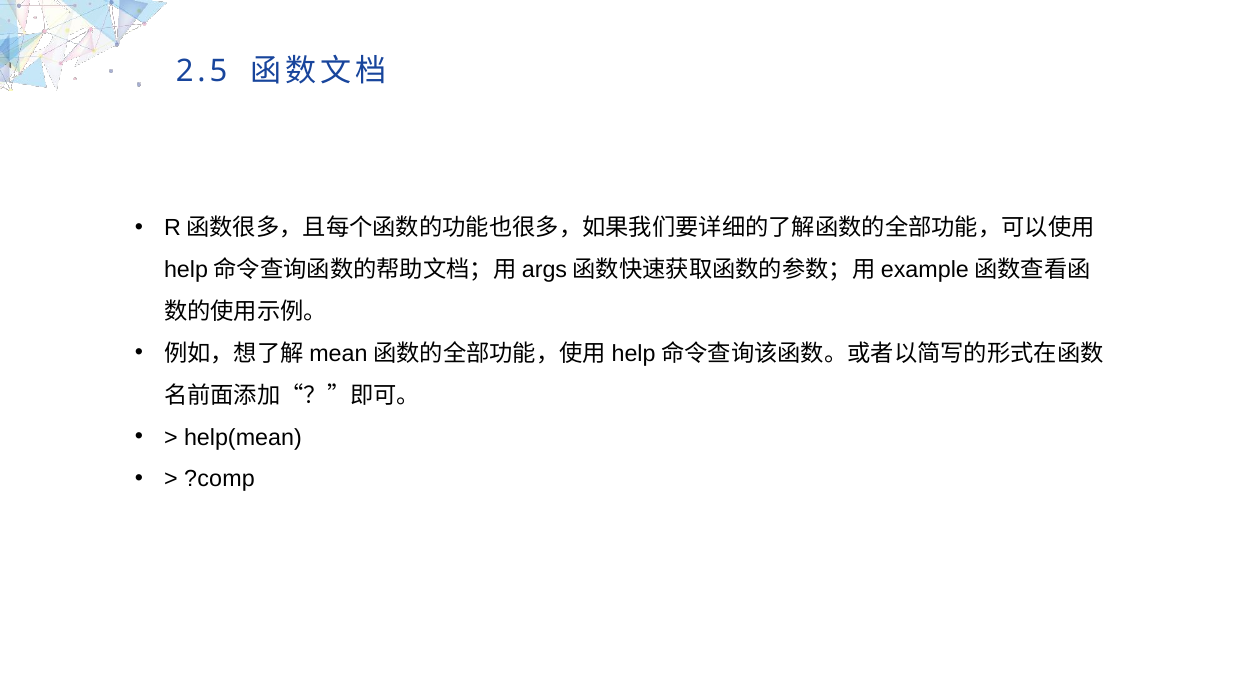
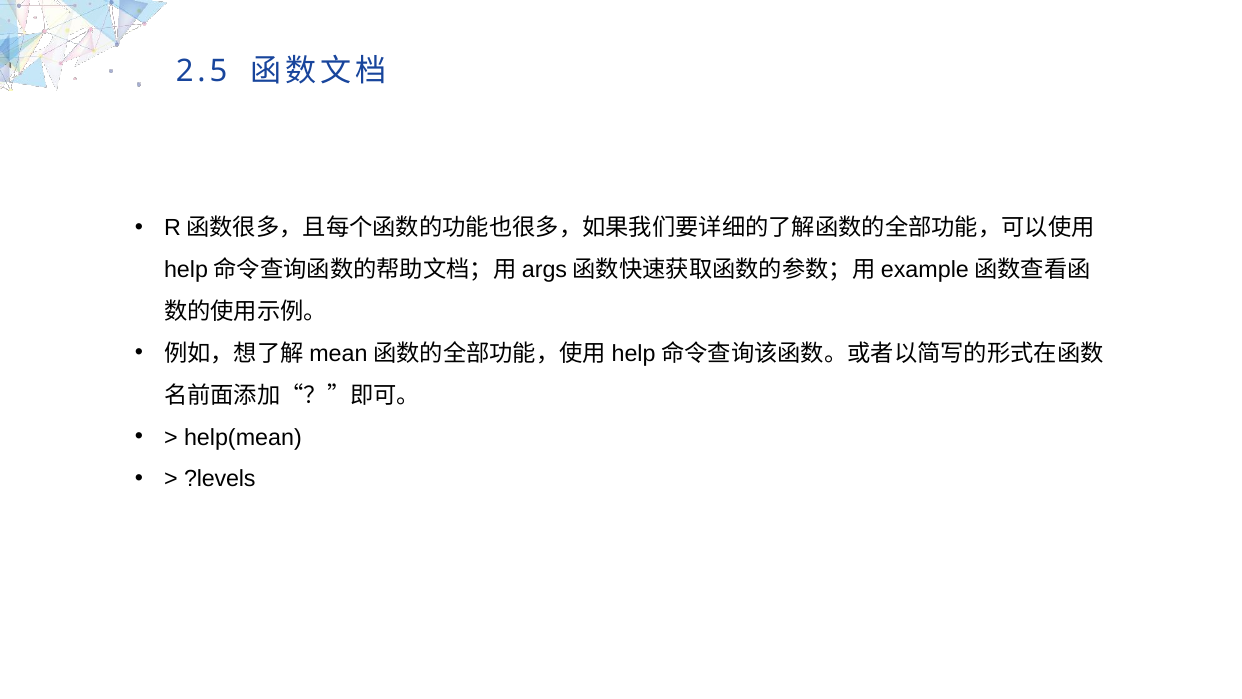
?comp: ?comp -> ?levels (220, 479)
